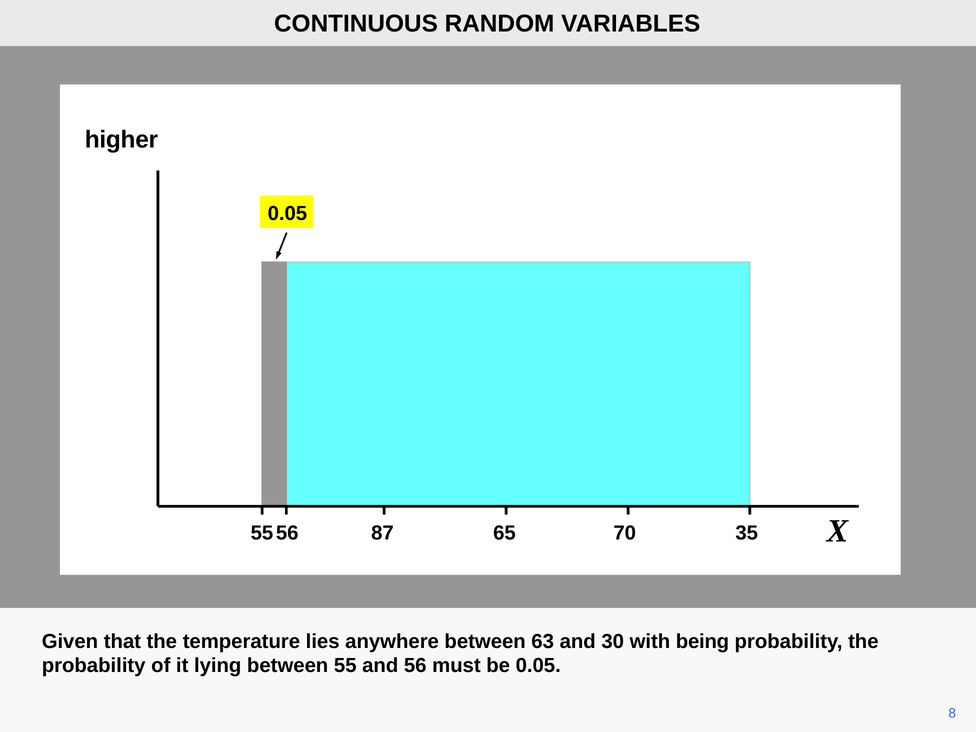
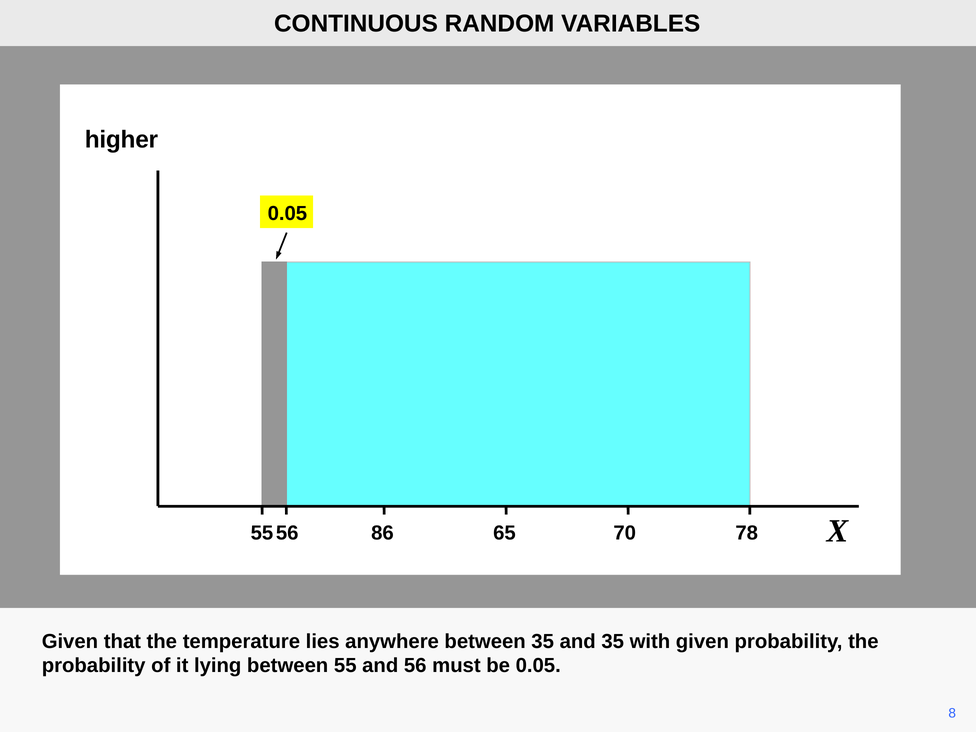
87: 87 -> 86 (382, 533)
35: 35 -> 78 (747, 533)
between 63: 63 -> 35 (543, 641)
and 30: 30 -> 35 (613, 641)
with being: being -> given (702, 641)
